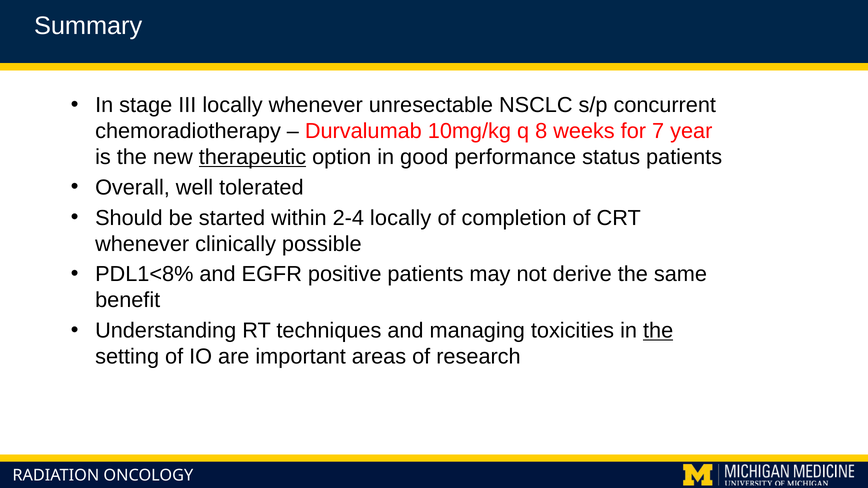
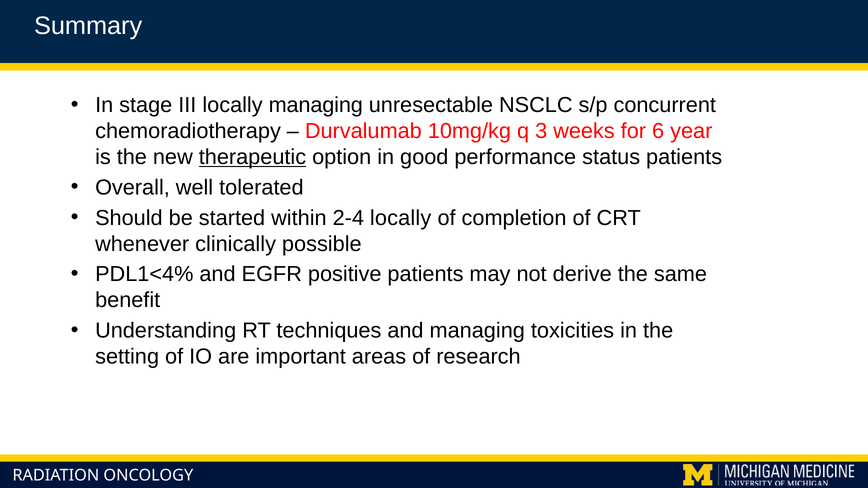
locally whenever: whenever -> managing (316, 105)
8: 8 -> 3 (541, 131)
7: 7 -> 6 (658, 131)
PDL1<8%: PDL1<8% -> PDL1<4% (144, 274)
the underline: present -> none (658, 331)
